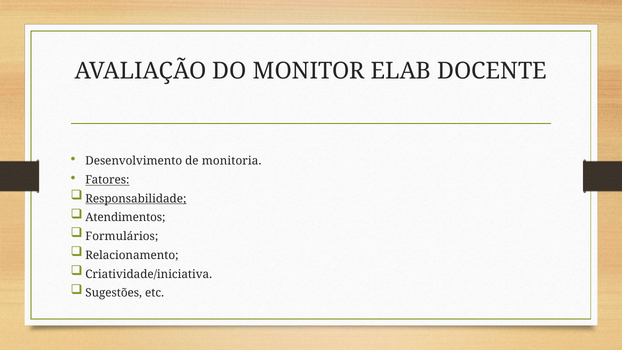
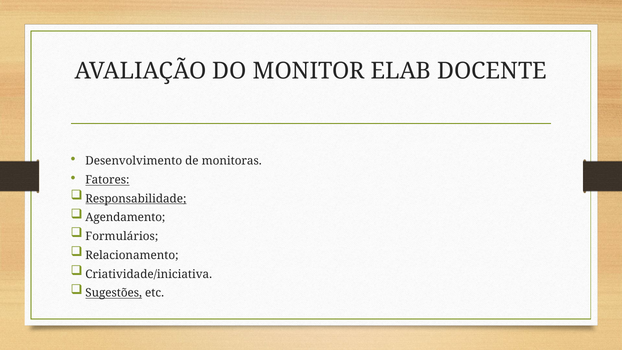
monitoria: monitoria -> monitoras (232, 161)
Atendimentos: Atendimentos -> Agendamento (125, 218)
Sugestões underline: none -> present (114, 293)
